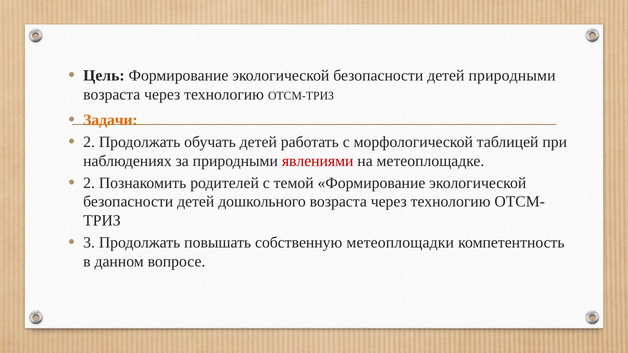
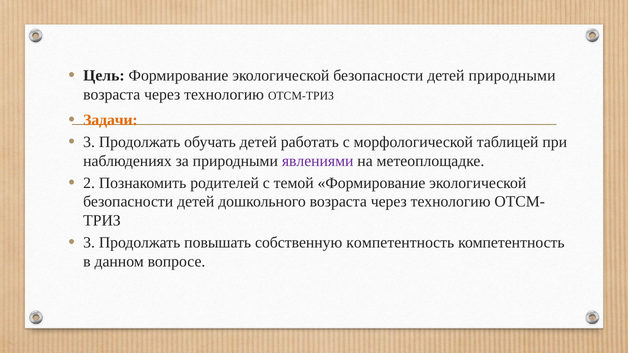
2: 2 -> 3 (89, 142)
явлениями colour: red -> purple (318, 161)
собственную метеоплощадки: метеоплощадки -> компетентность (400, 243)
